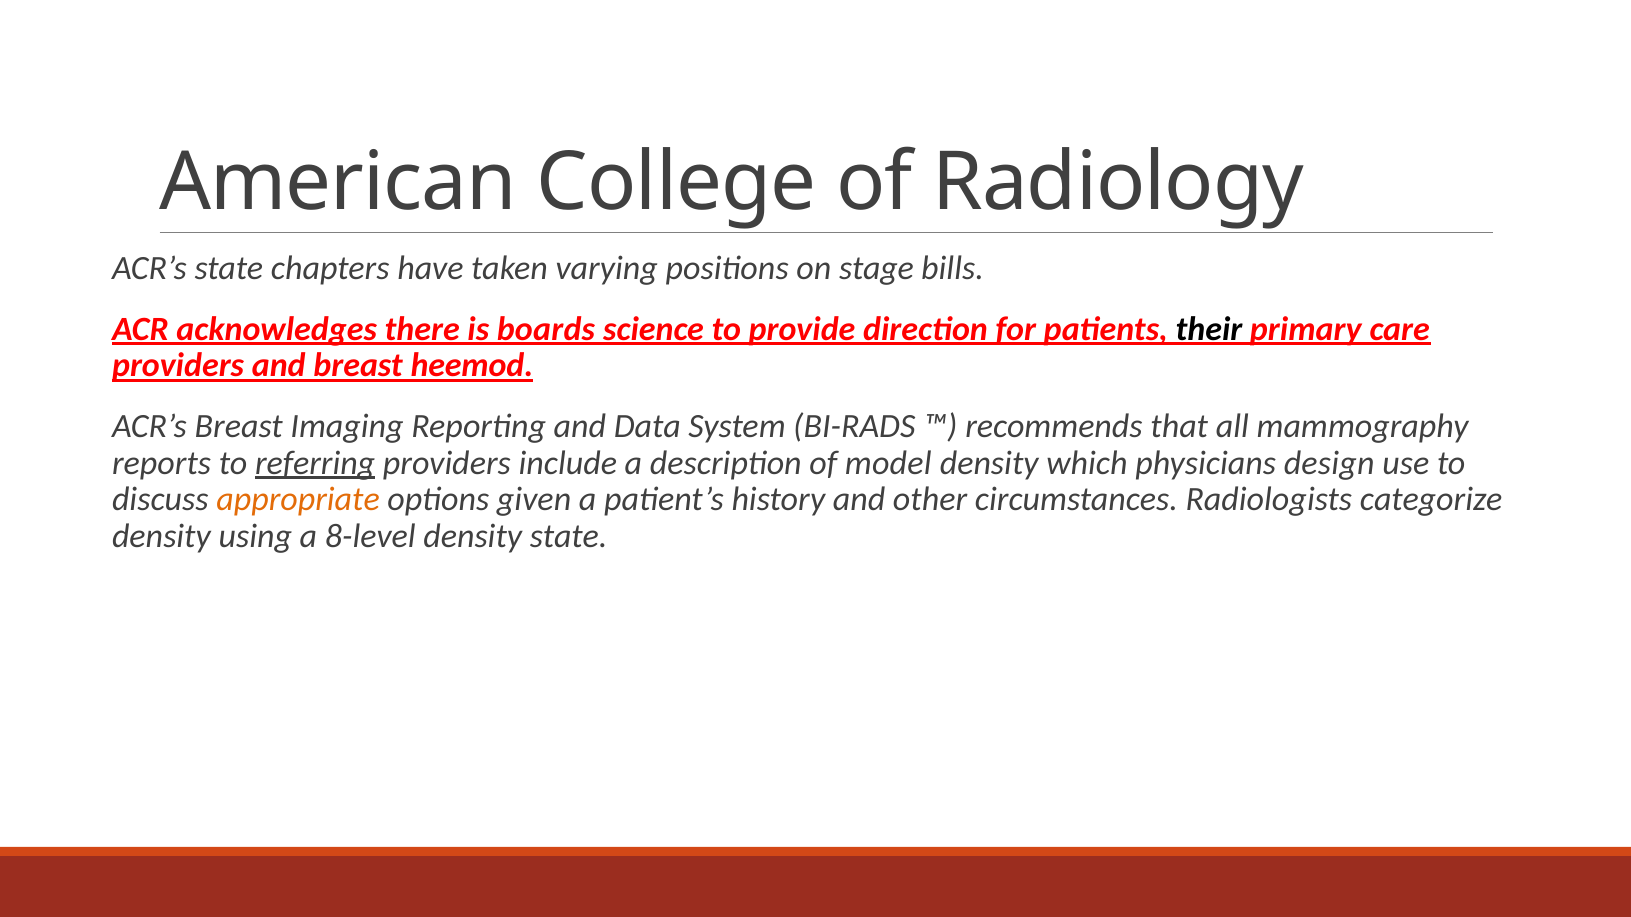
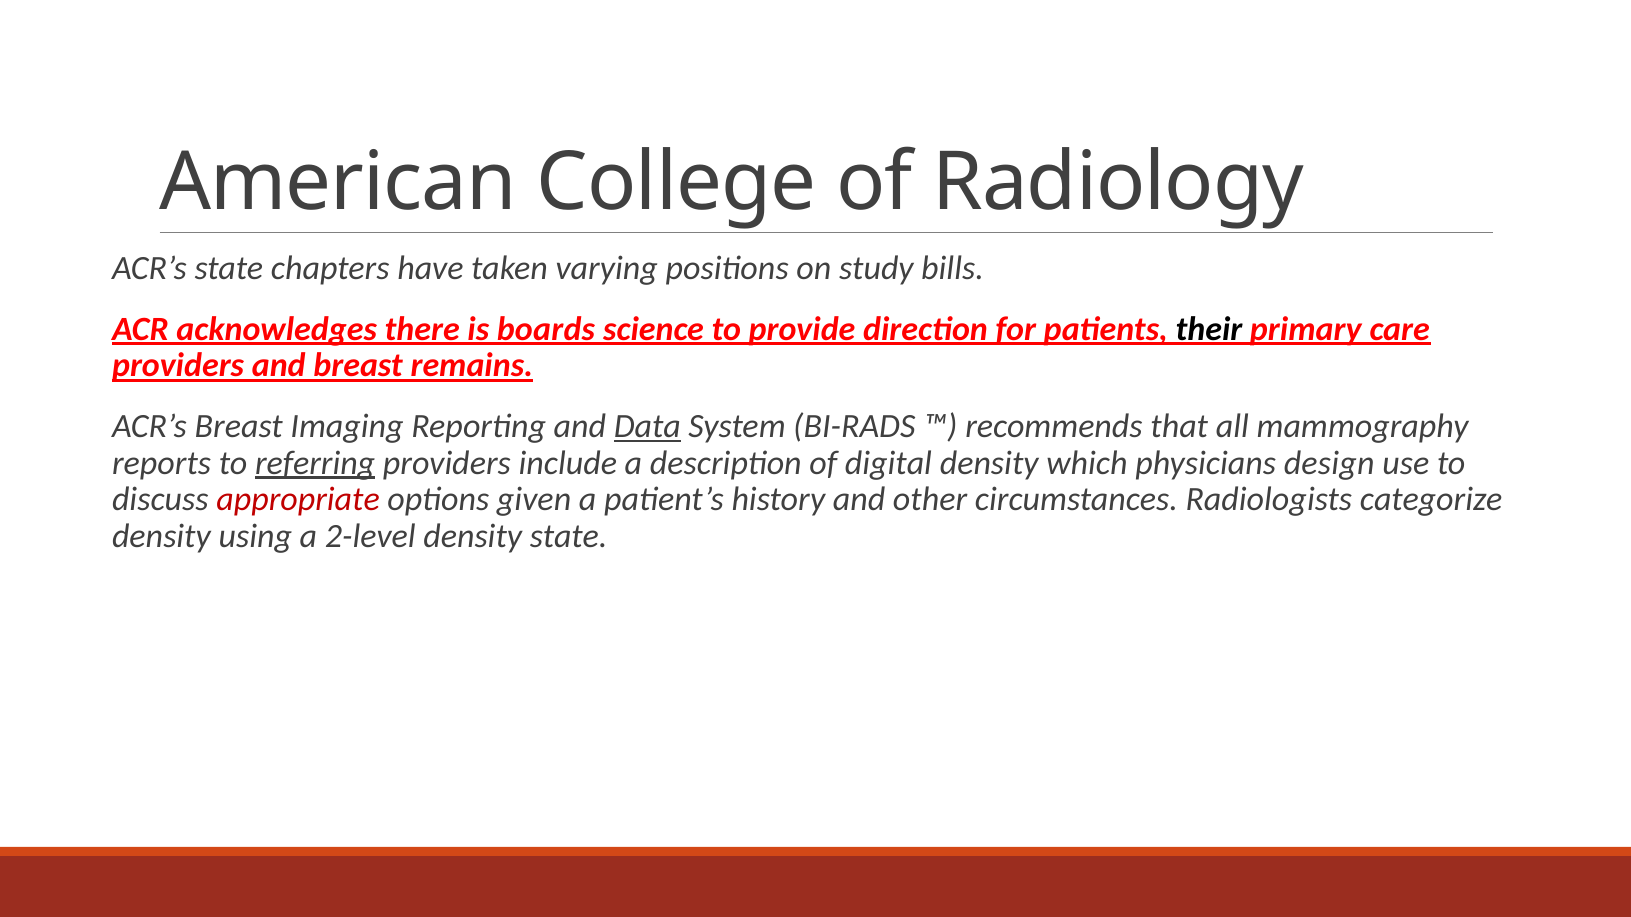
stage: stage -> study (876, 269)
heemod: heemod -> remains (472, 366)
Data underline: none -> present (647, 426)
model: model -> digital (888, 463)
appropriate colour: orange -> red (298, 500)
8-level: 8-level -> 2-level (370, 537)
